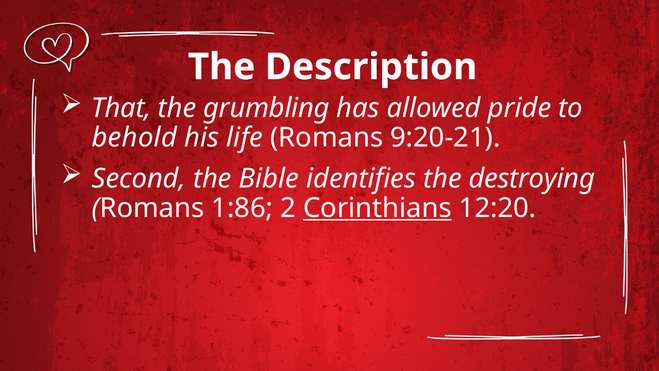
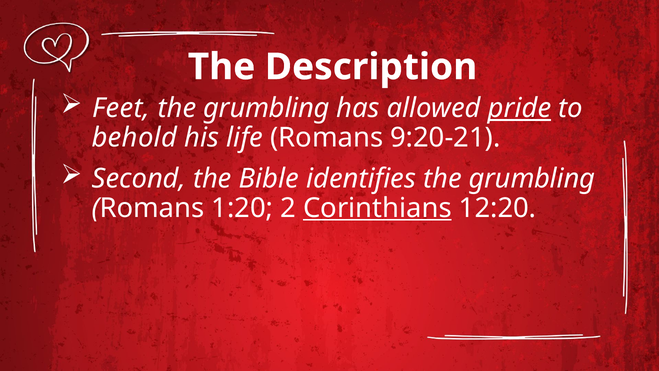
That: That -> Feet (121, 108)
pride underline: none -> present (520, 108)
identifies the destroying: destroying -> grumbling (532, 178)
1:86: 1:86 -> 1:20 (242, 208)
